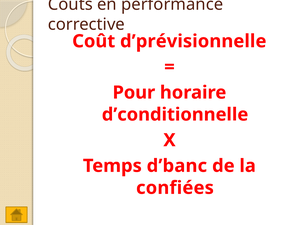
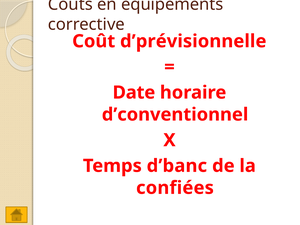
performance: performance -> équipements (172, 4)
Pour: Pour -> Date (134, 93)
d’conditionnelle: d’conditionnelle -> d’conventionnel (175, 115)
